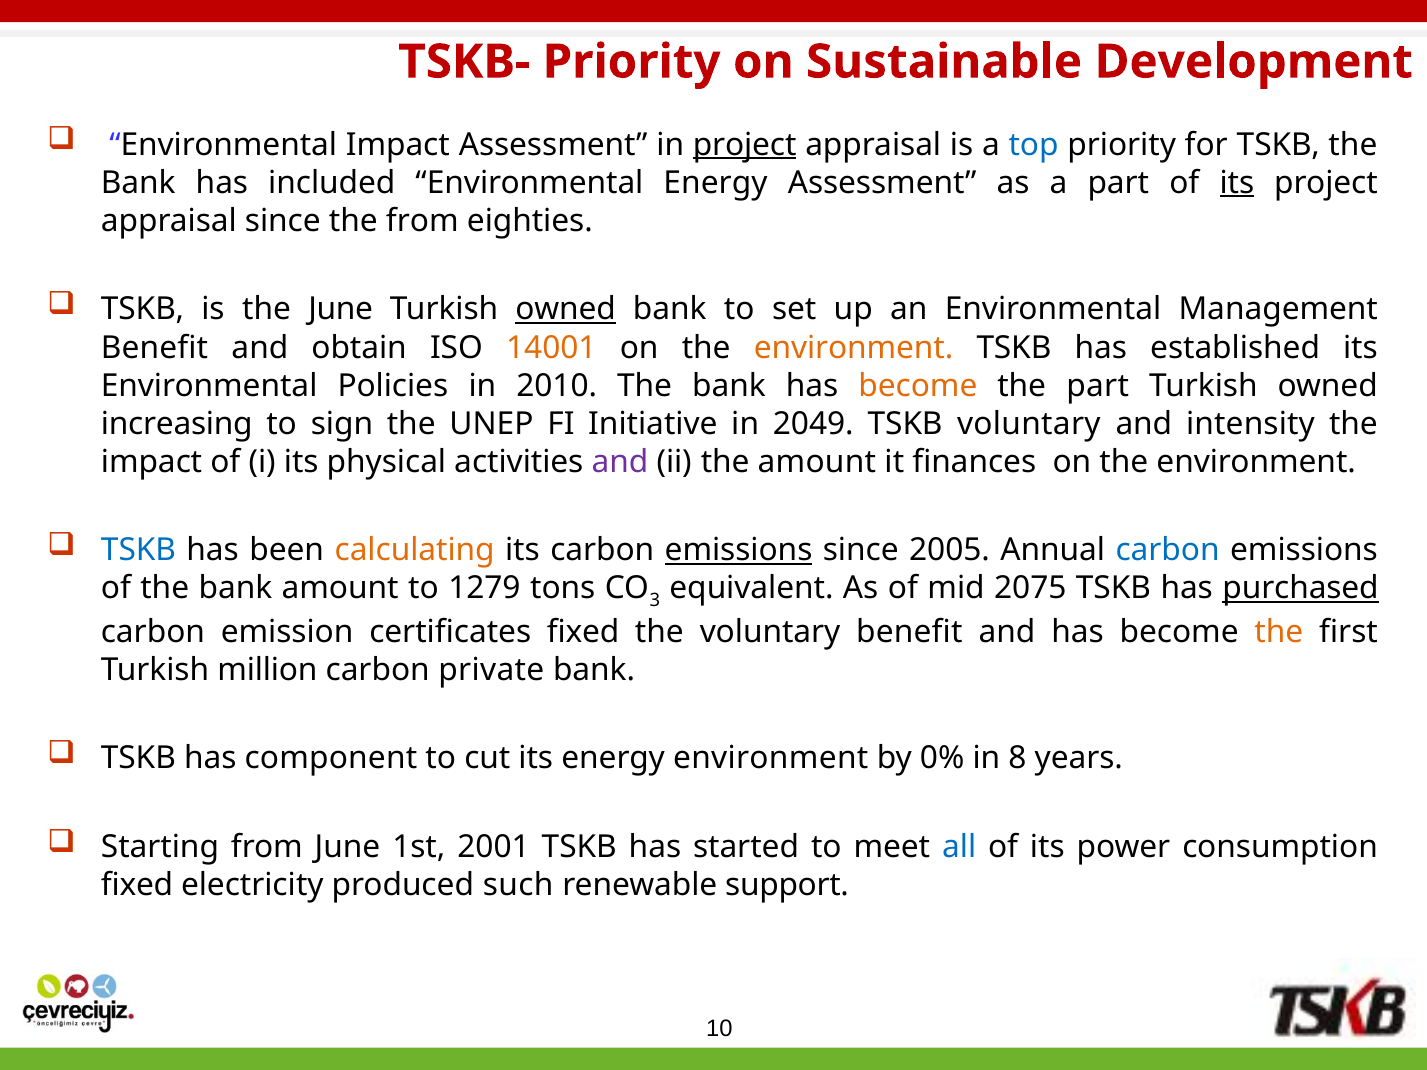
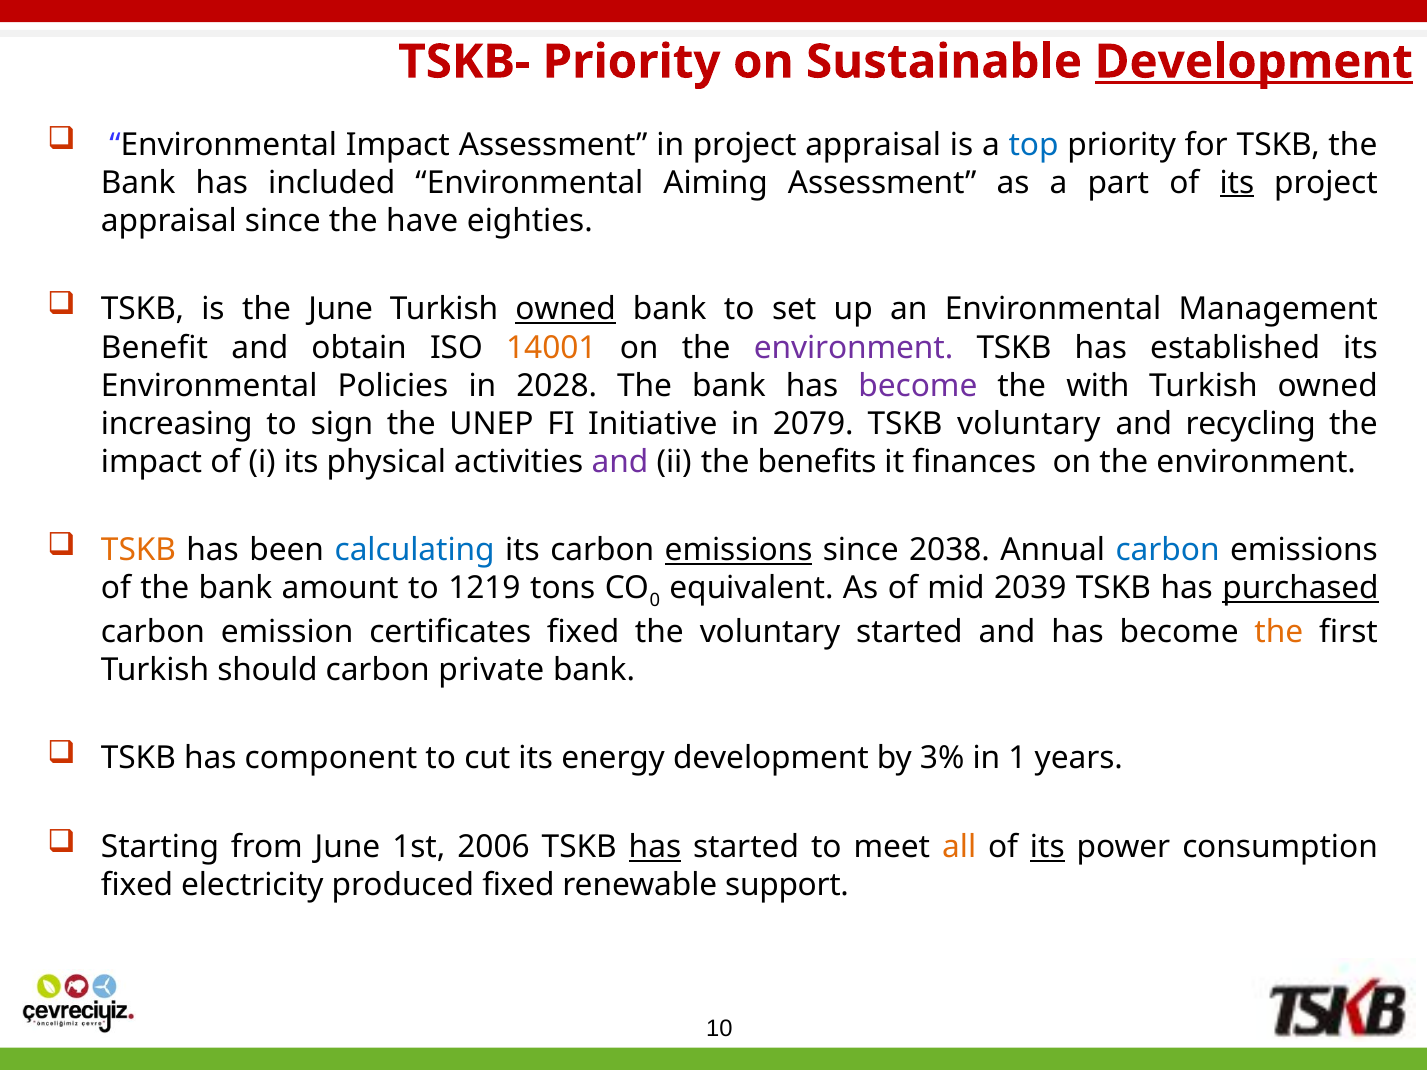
Development underline: none -> present (1254, 62)
project underline: present -> none (745, 145)
Environmental Energy: Energy -> Aiming (716, 183)
the from: from -> have (422, 221)
environment colour: orange -> purple (854, 348)
2010: 2010 -> 2028 (557, 386)
become colour: orange -> purple (918, 386)
the part: part -> with (1098, 386)
2049: 2049 -> 2079 (813, 424)
intensity: intensity -> recycling (1251, 424)
the amount: amount -> benefits (817, 462)
TSKB colour: blue -> orange (138, 551)
calculating colour: orange -> blue (415, 551)
2005: 2005 -> 2038 (950, 551)
1279: 1279 -> 1219 (484, 589)
3: 3 -> 0 (655, 601)
2075: 2075 -> 2039 (1030, 589)
voluntary benefit: benefit -> started (909, 632)
million: million -> should (267, 670)
energy environment: environment -> development (771, 759)
0%: 0% -> 3% (942, 759)
8: 8 -> 1 (1018, 759)
2001: 2001 -> 2006 (494, 847)
has underline: none -> present (655, 847)
all colour: blue -> orange (959, 847)
its underline: none -> present (1047, 847)
produced such: such -> fixed (518, 885)
